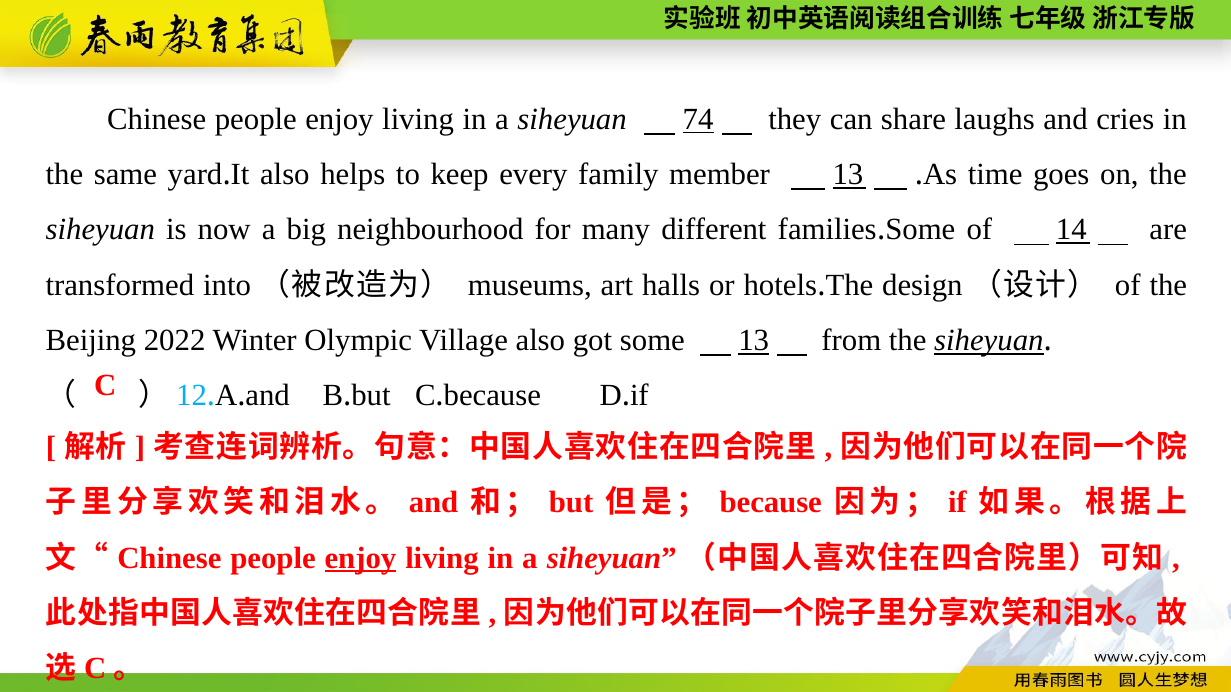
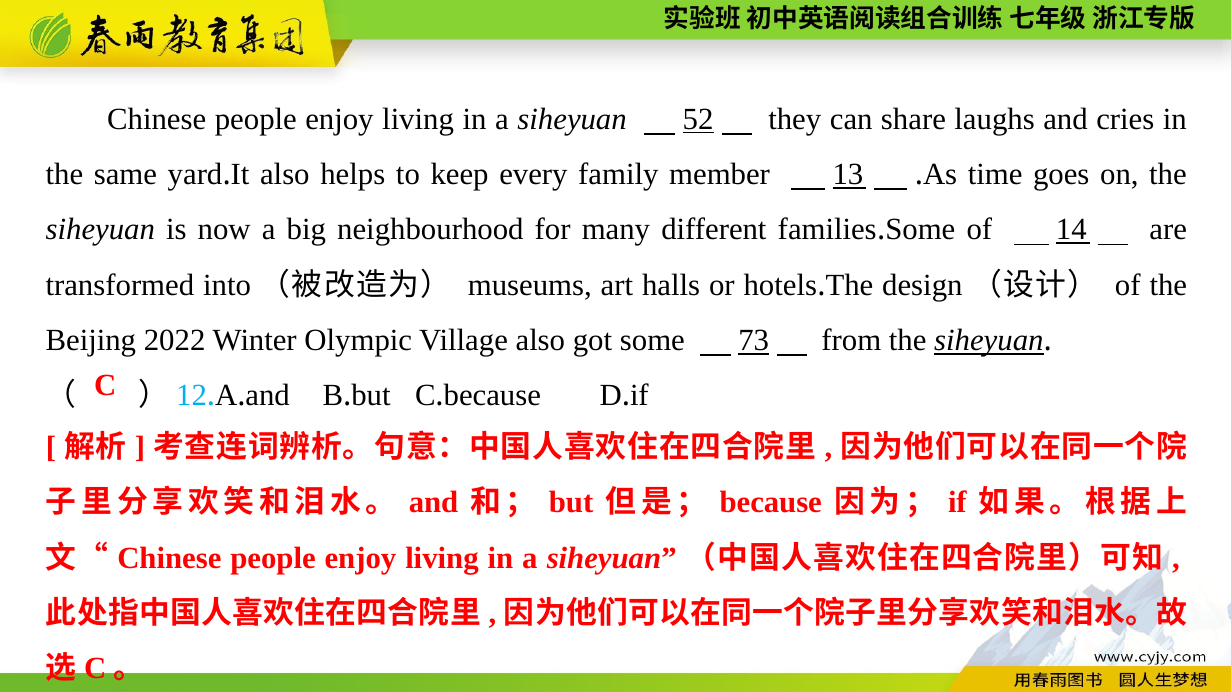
74: 74 -> 52 (698, 119)
some 13: 13 -> 73 (754, 341)
enjoy underline: present -> none (360, 558)
